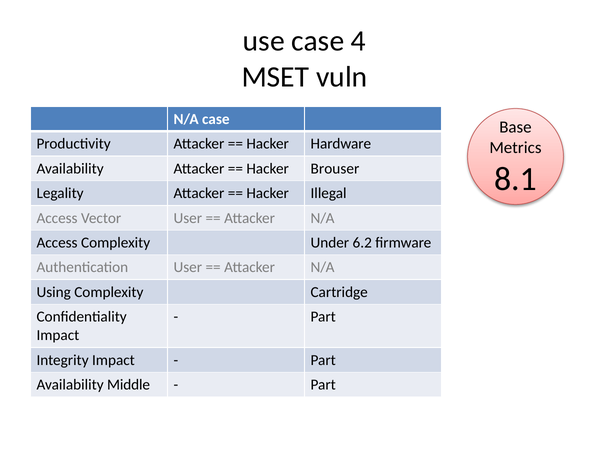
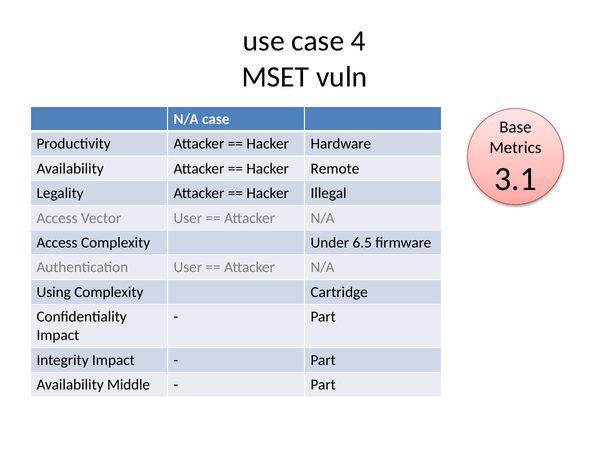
Brouser: Brouser -> Remote (335, 168)
8.1: 8.1 -> 3.1 (515, 179)
6.2: 6.2 -> 6.5 (362, 243)
